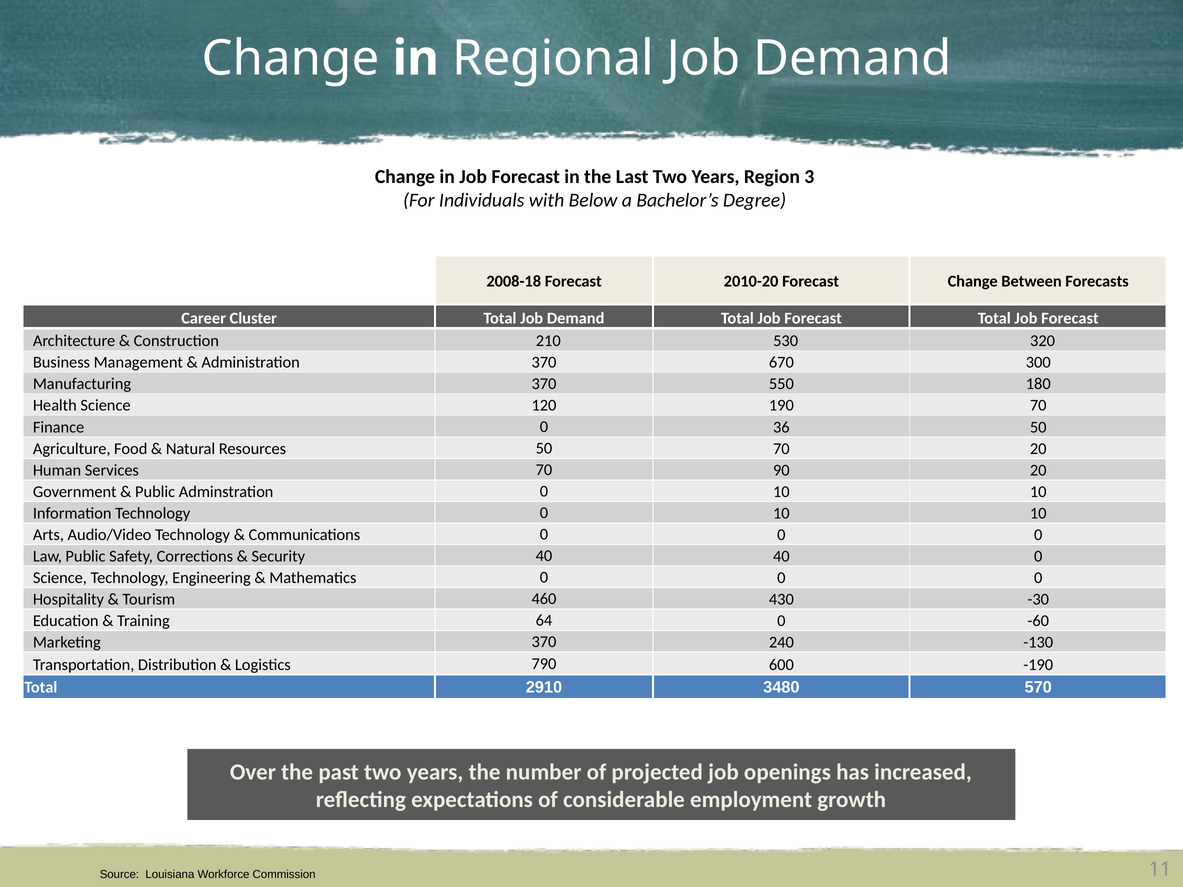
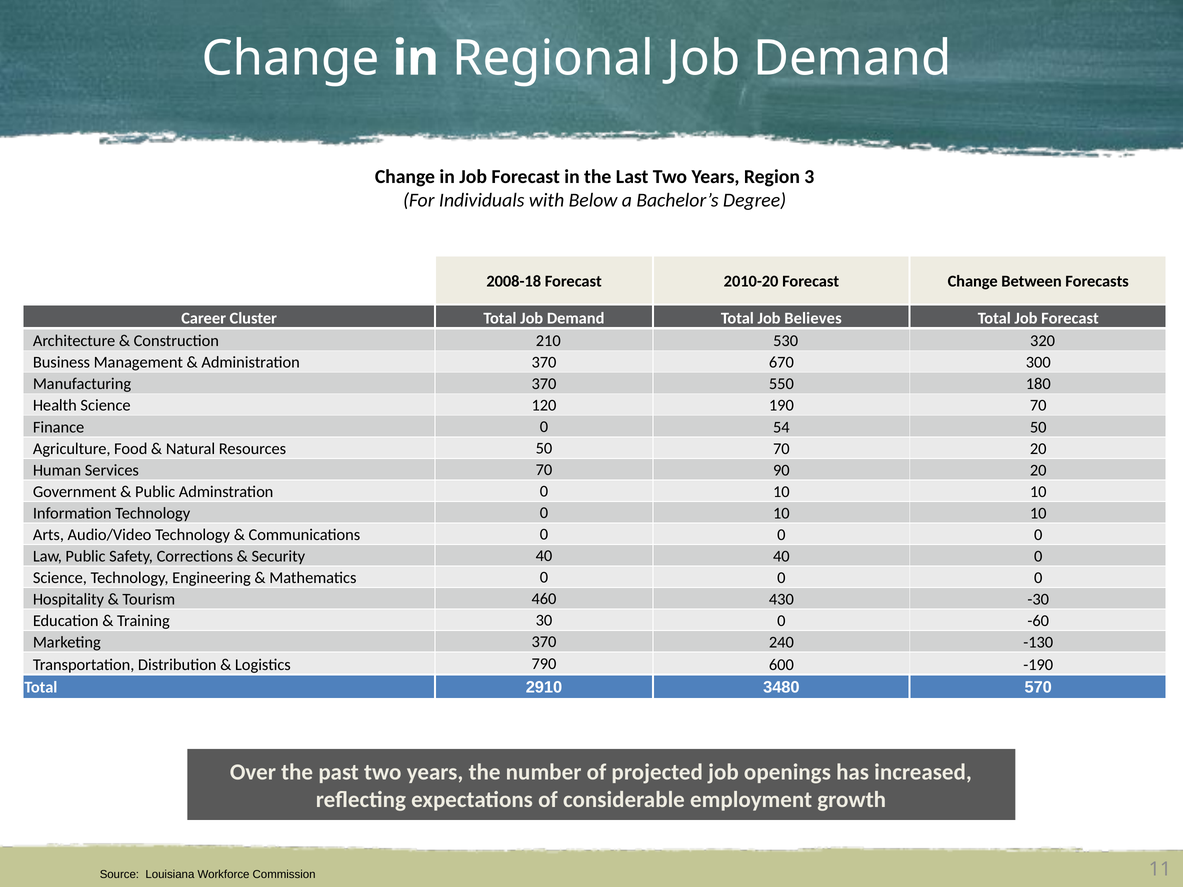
Demand Total Job Forecast: Forecast -> Believes (813, 319)
36: 36 -> 54 (781, 427)
64: 64 -> 30 (544, 621)
